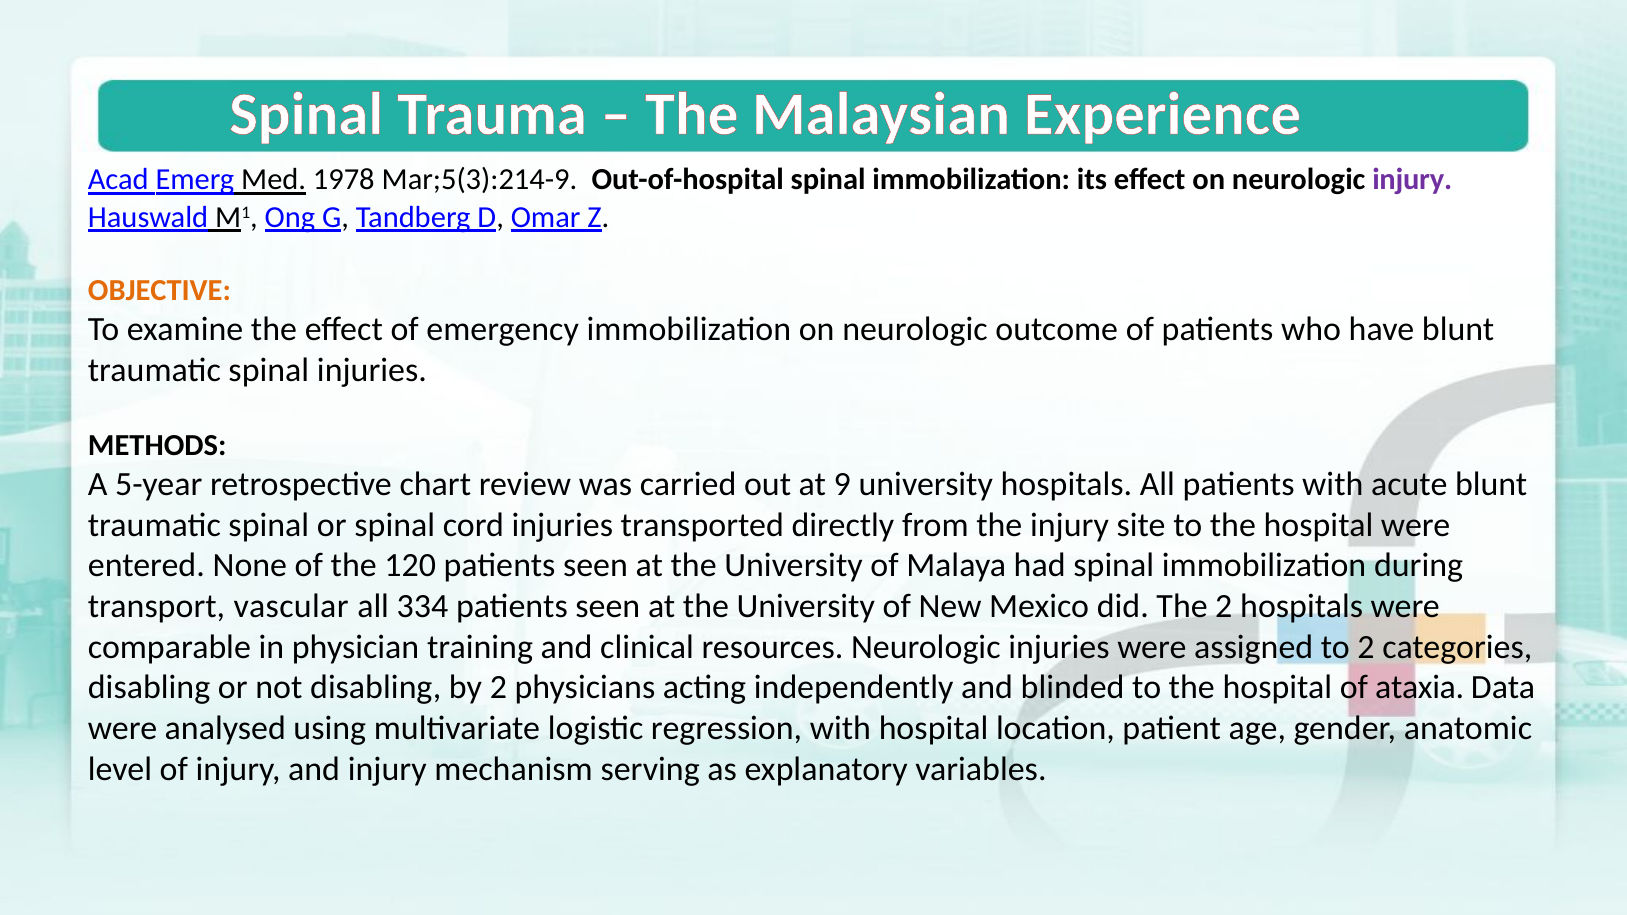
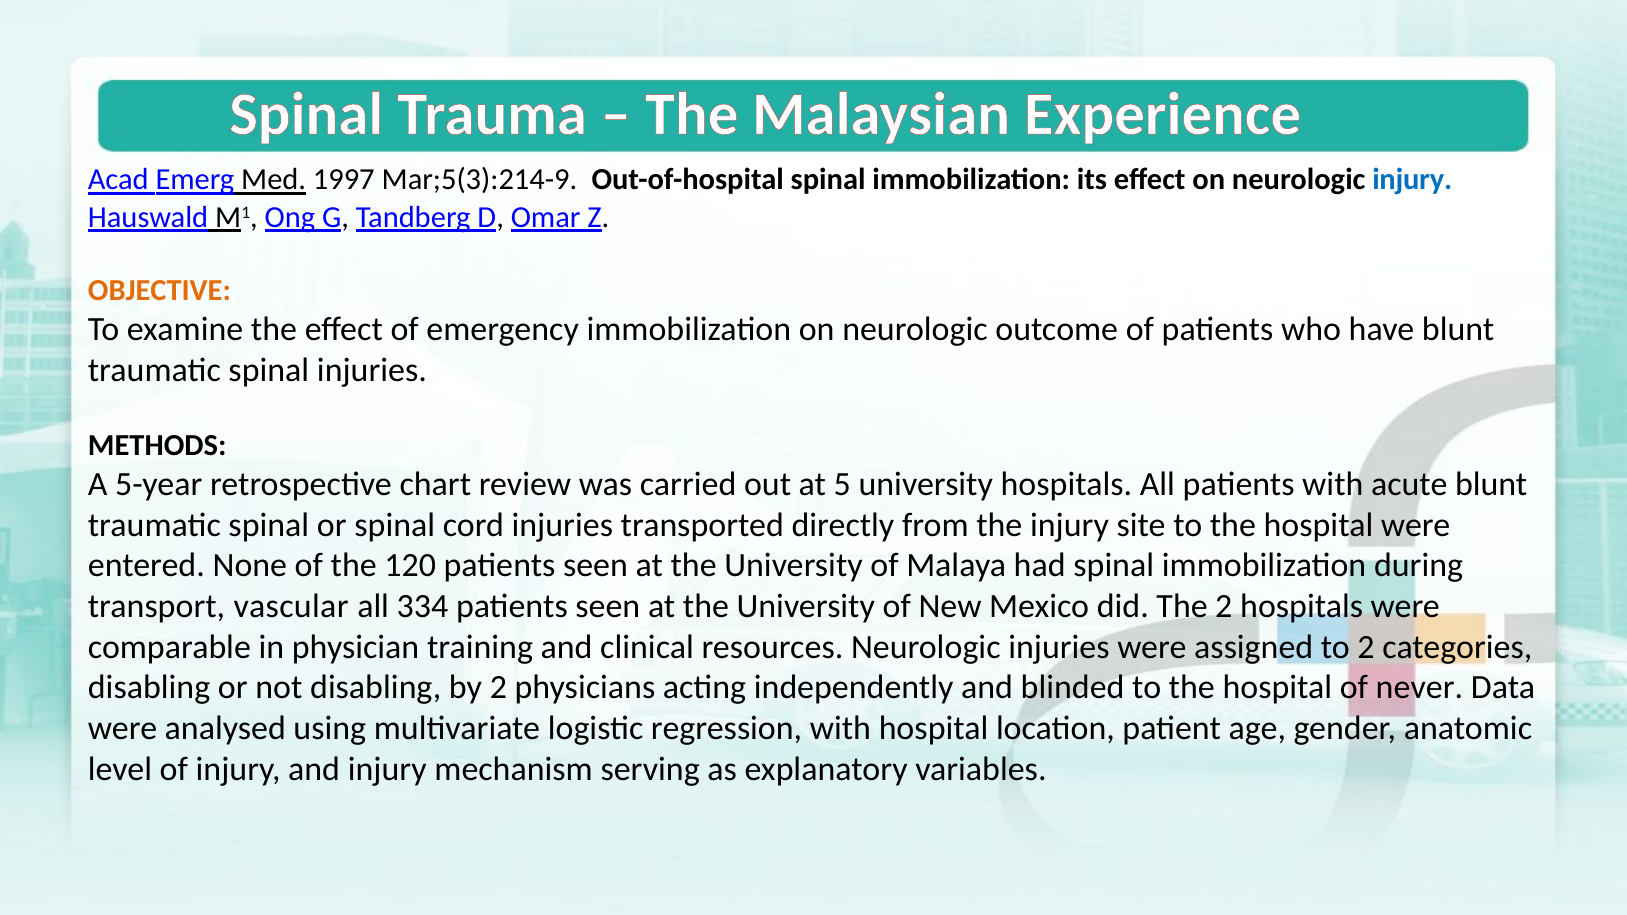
1978: 1978 -> 1997 (344, 180)
injury colour: purple -> blue (1412, 180)
9: 9 -> 5 (842, 484)
ataxia: ataxia -> never (1419, 688)
